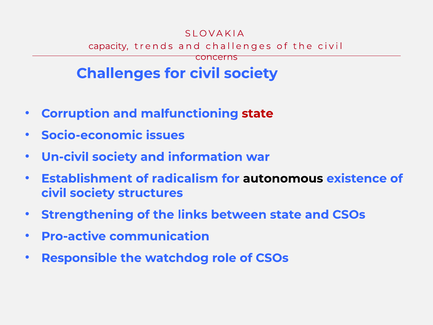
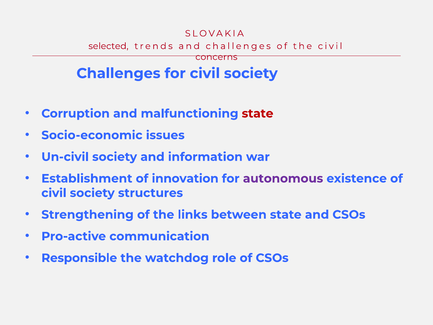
capacity: capacity -> selected (108, 46)
radicalism: radicalism -> innovation (185, 178)
autonomous colour: black -> purple (283, 178)
